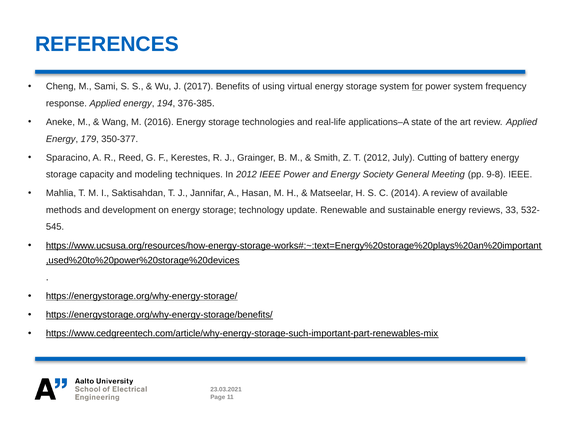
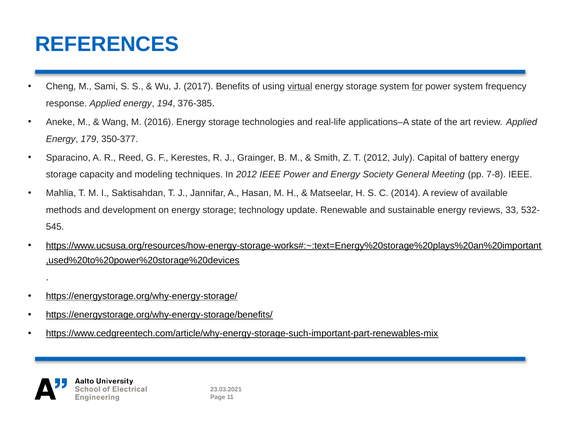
virtual underline: none -> present (300, 86)
Cutting: Cutting -> Capital (432, 158)
9-8: 9-8 -> 7-8 (496, 174)
